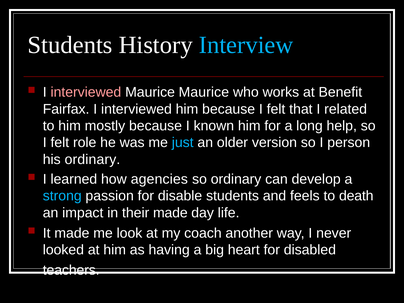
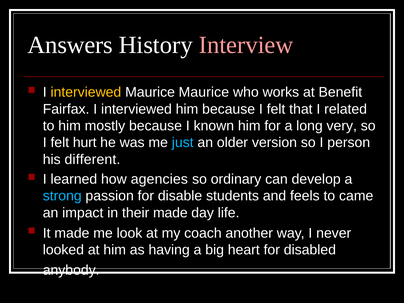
Students: Students -> Answers (70, 45)
Interview colour: light blue -> pink (246, 45)
interviewed colour: pink -> yellow (86, 92)
help: help -> very (342, 126)
role: role -> hurt (85, 143)
his ordinary: ordinary -> different (92, 160)
death: death -> came (356, 196)
teachers: teachers -> anybody (71, 270)
